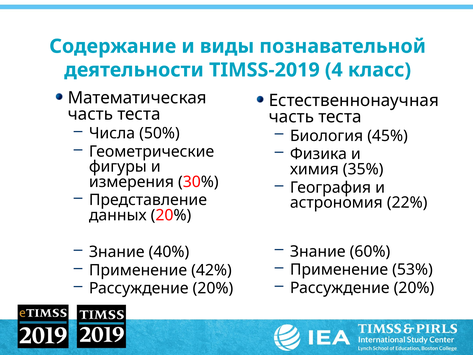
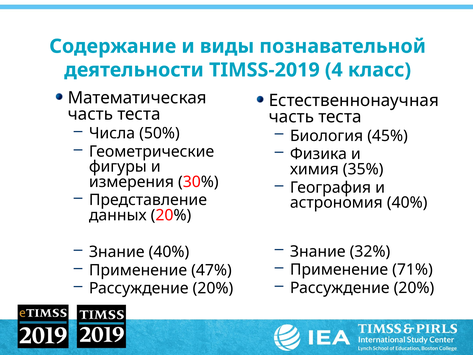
астрономия 22%: 22% -> 40% (407, 203)
60%: 60% -> 32% (370, 251)
53%: 53% -> 71% (413, 270)
42%: 42% -> 47% (211, 270)
